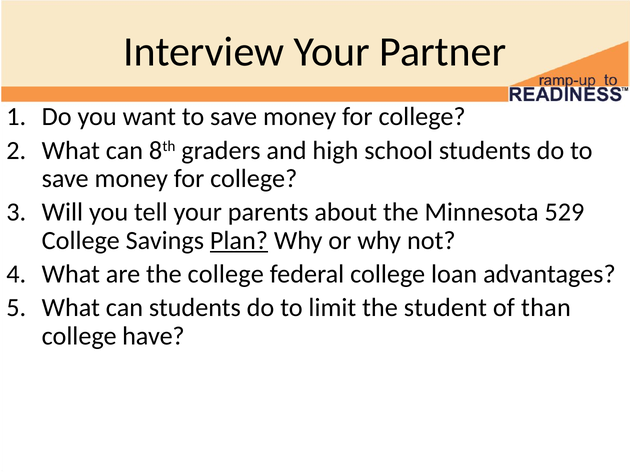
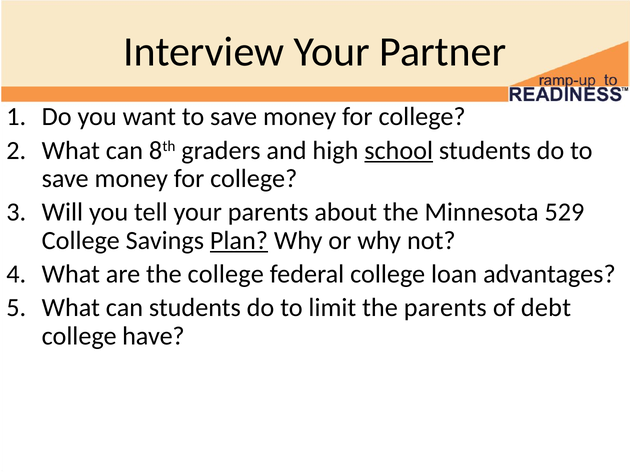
school underline: none -> present (399, 151)
the student: student -> parents (445, 308)
than: than -> debt (546, 308)
